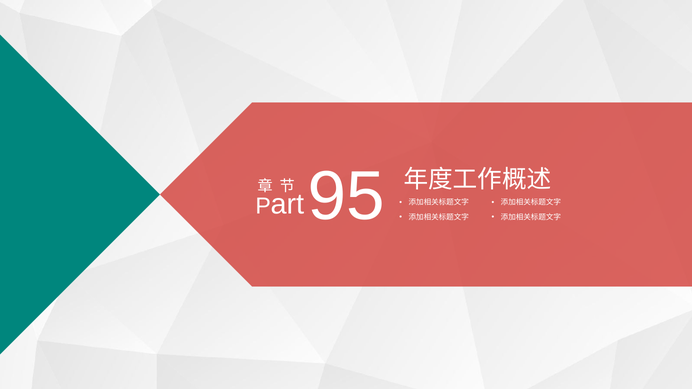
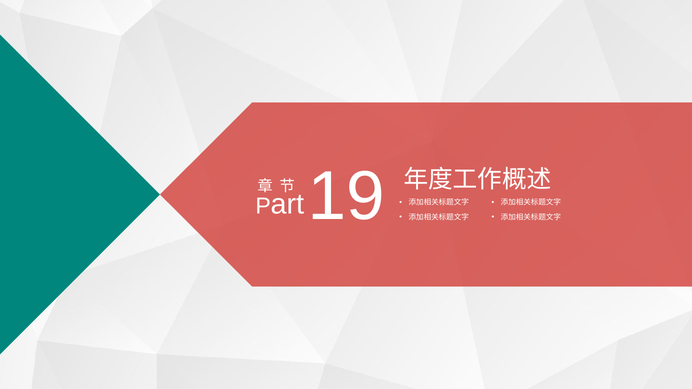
95: 95 -> 19 (346, 197)
